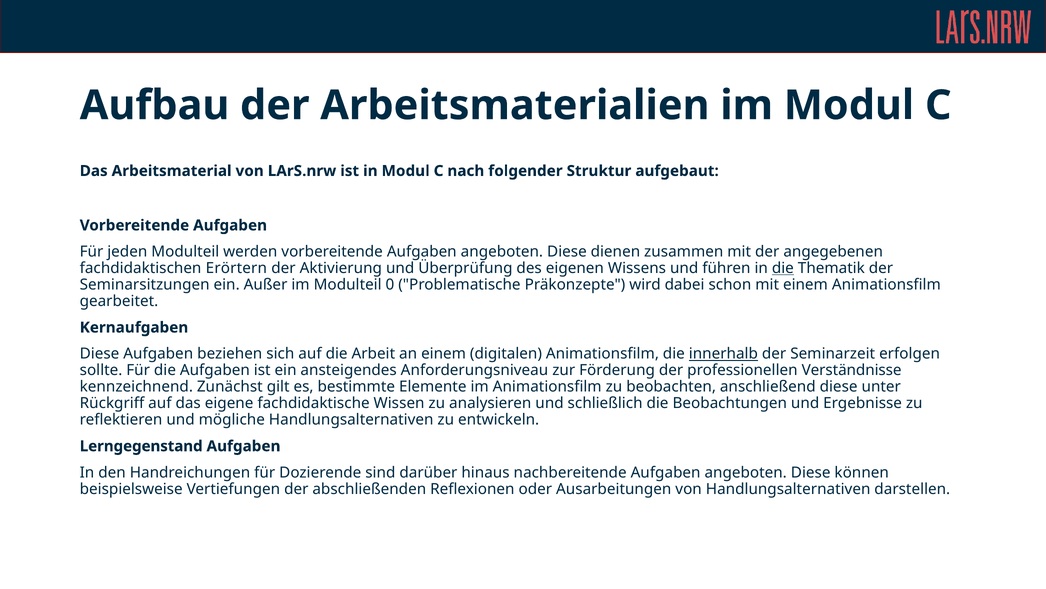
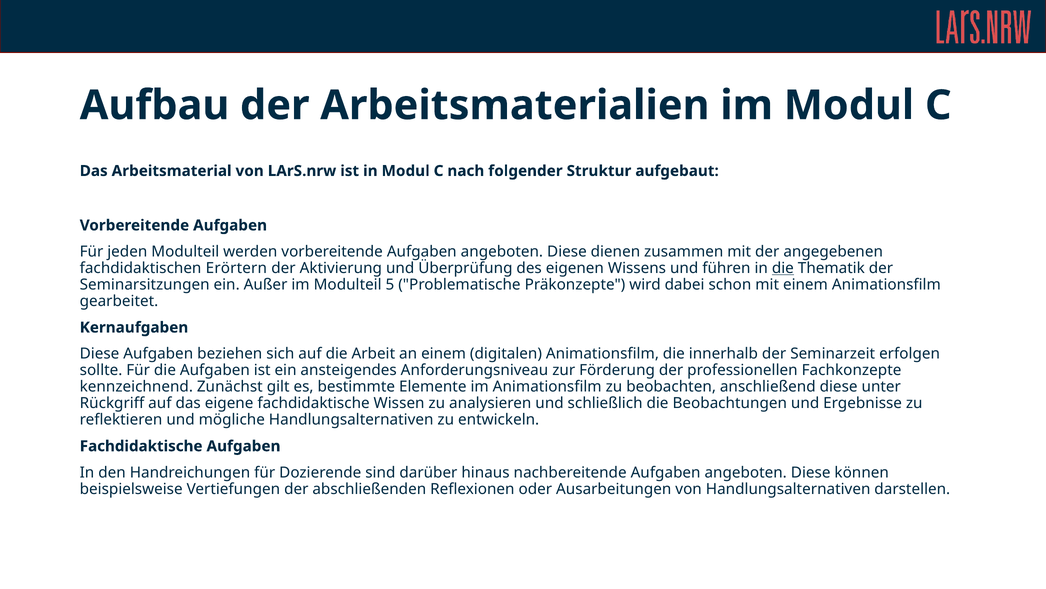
0: 0 -> 5 (390, 284)
innerhalb underline: present -> none (723, 353)
Verständnisse: Verständnisse -> Fachkonzepte (852, 370)
Lerngegenstand: Lerngegenstand -> Fachdidaktische (141, 446)
